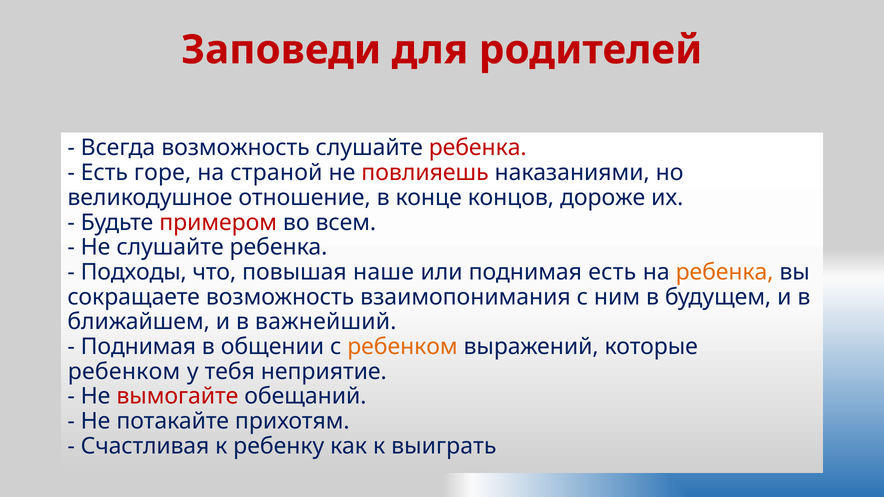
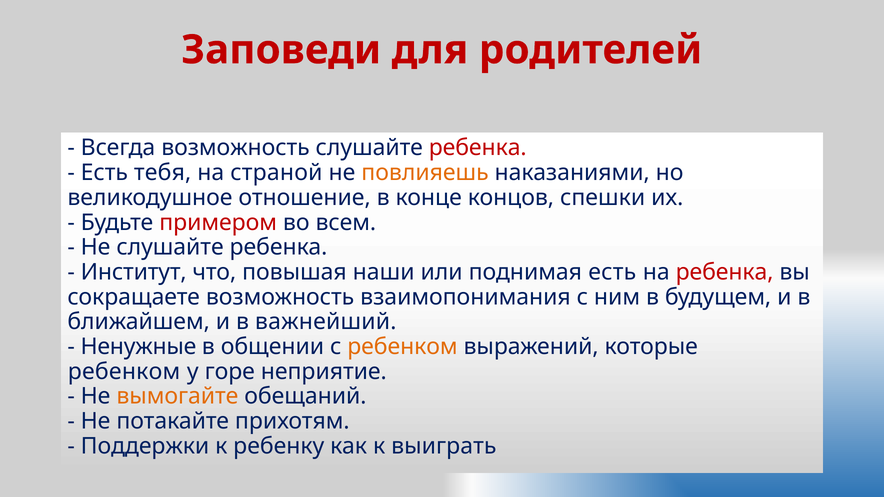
горе: горе -> тебя (163, 173)
повлияешь colour: red -> orange (425, 173)
дороже: дороже -> спешки (603, 198)
Подходы: Подходы -> Институт (134, 272)
наше: наше -> наши (384, 272)
ребенка colour: orange -> red (725, 272)
Поднимая: Поднимая -> Ненужные (138, 347)
тебя: тебя -> горе (230, 372)
вымогайте colour: red -> orange (177, 396)
Счастливая: Счастливая -> Поддержки (145, 446)
